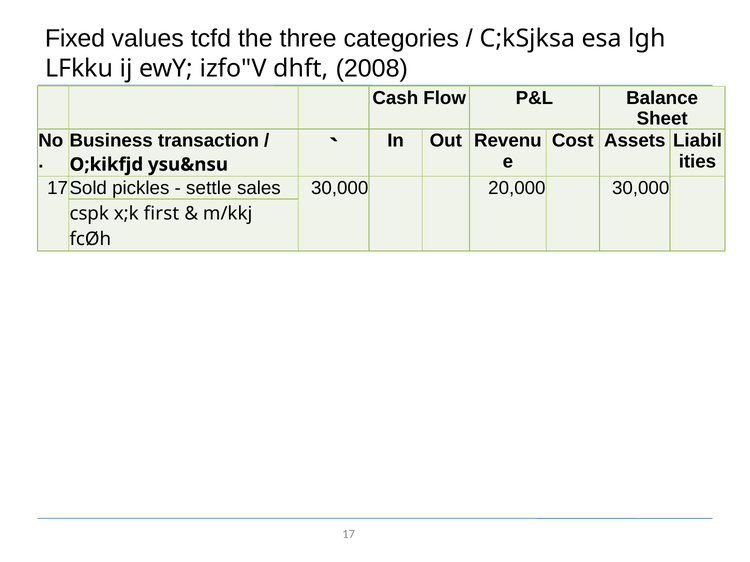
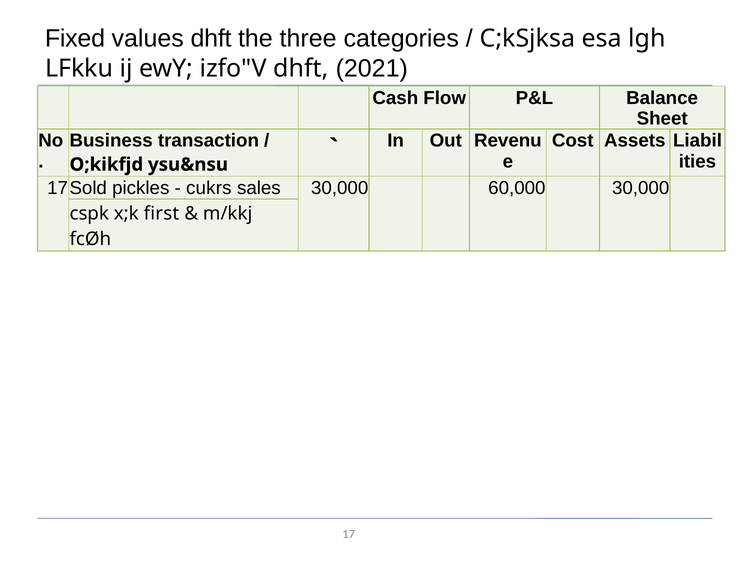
values tcfd: tcfd -> dhft (211, 39)
2008: 2008 -> 2021 (372, 69)
settle: settle -> cukrs (209, 188)
20,000: 20,000 -> 60,000 (517, 188)
